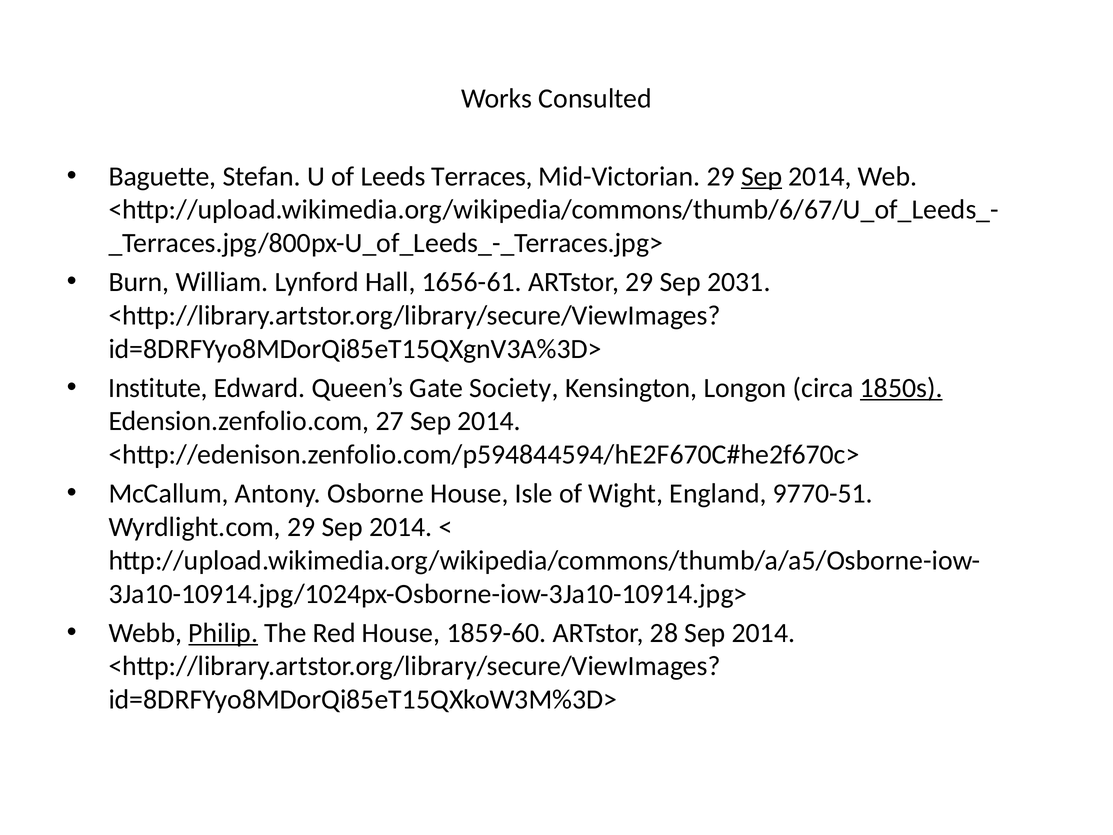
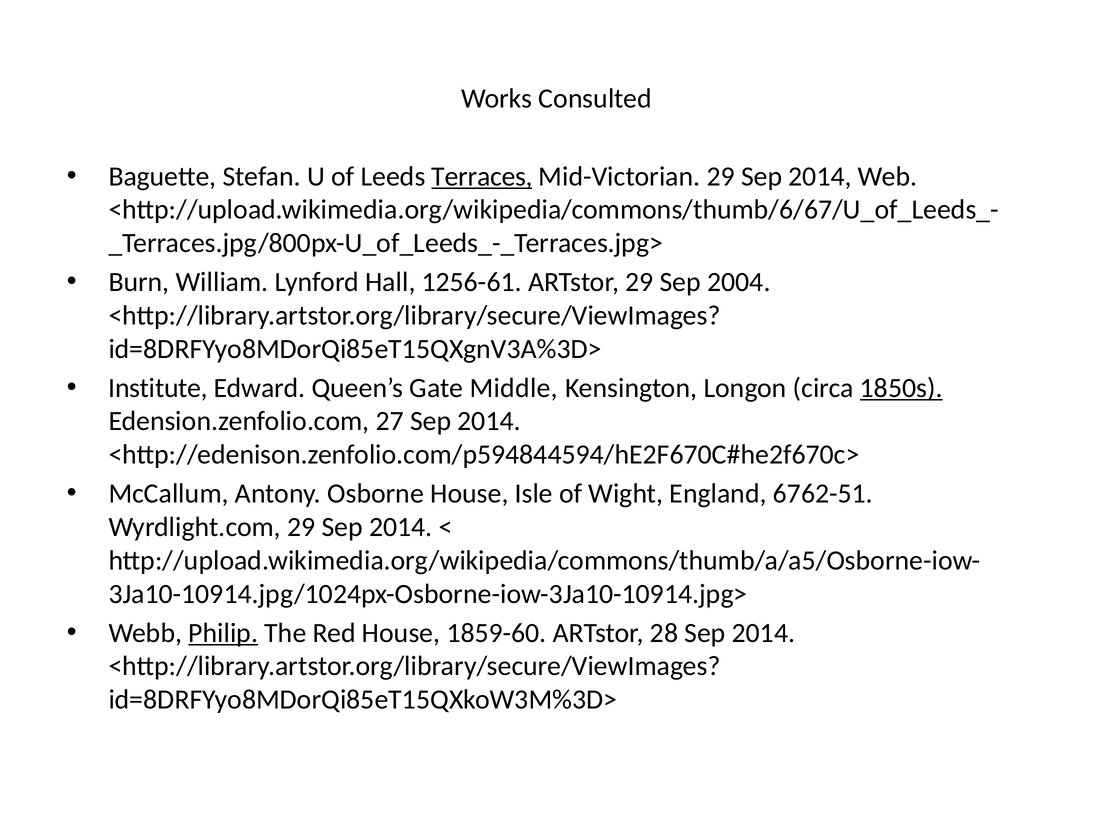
Terraces underline: none -> present (482, 176)
Sep underline: present -> none (762, 176)
1656-61: 1656-61 -> 1256-61 (472, 282)
2031: 2031 -> 2004 (739, 282)
Society: Society -> Middle (514, 388)
9770-51: 9770-51 -> 6762-51 (823, 494)
